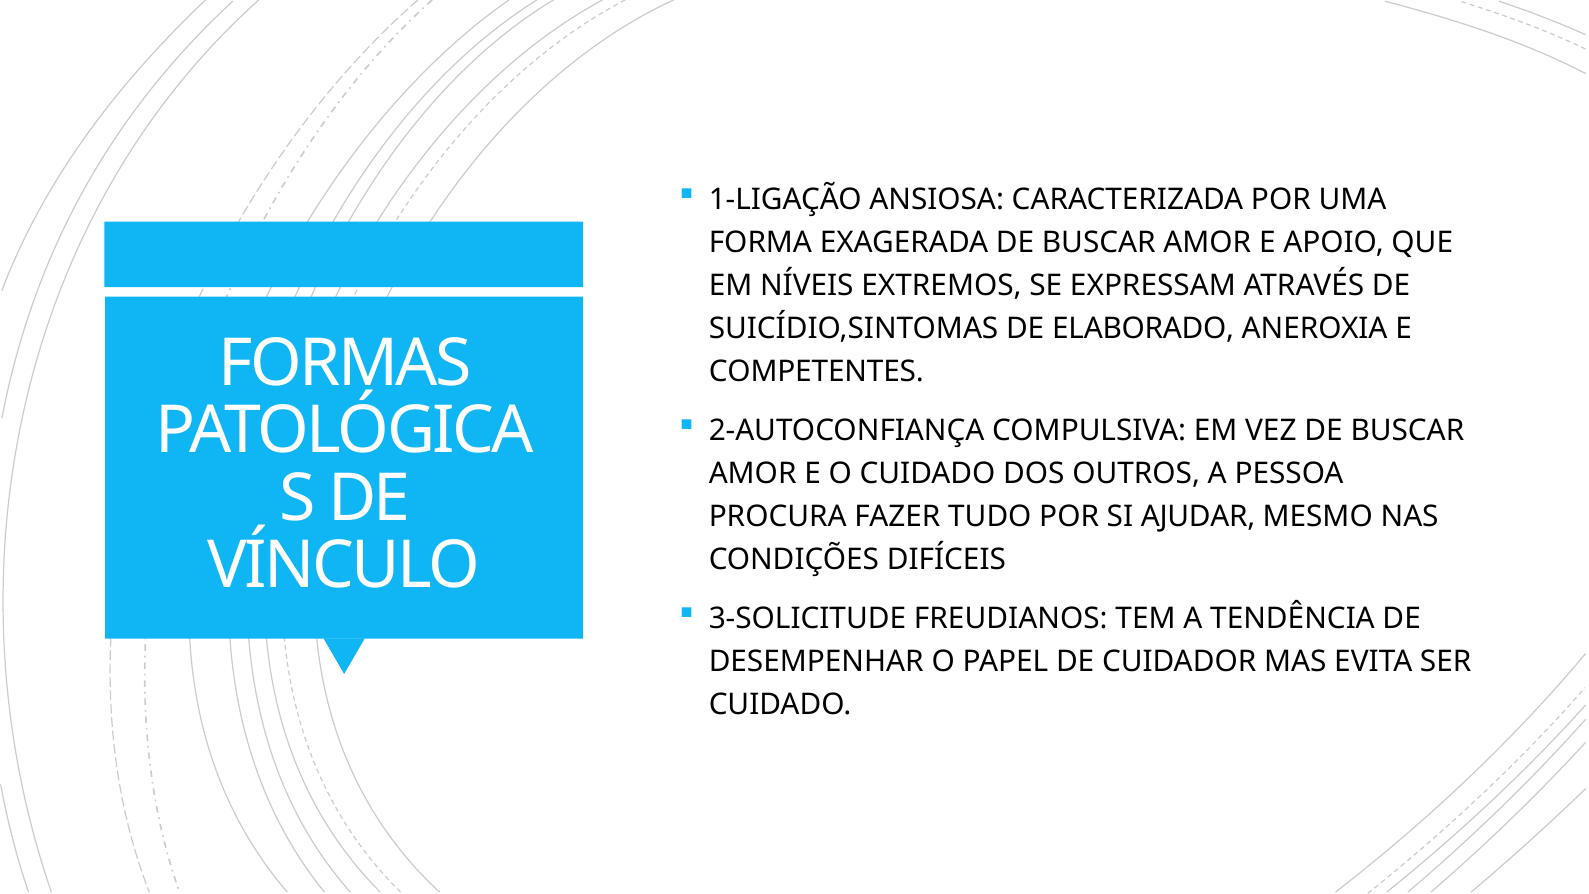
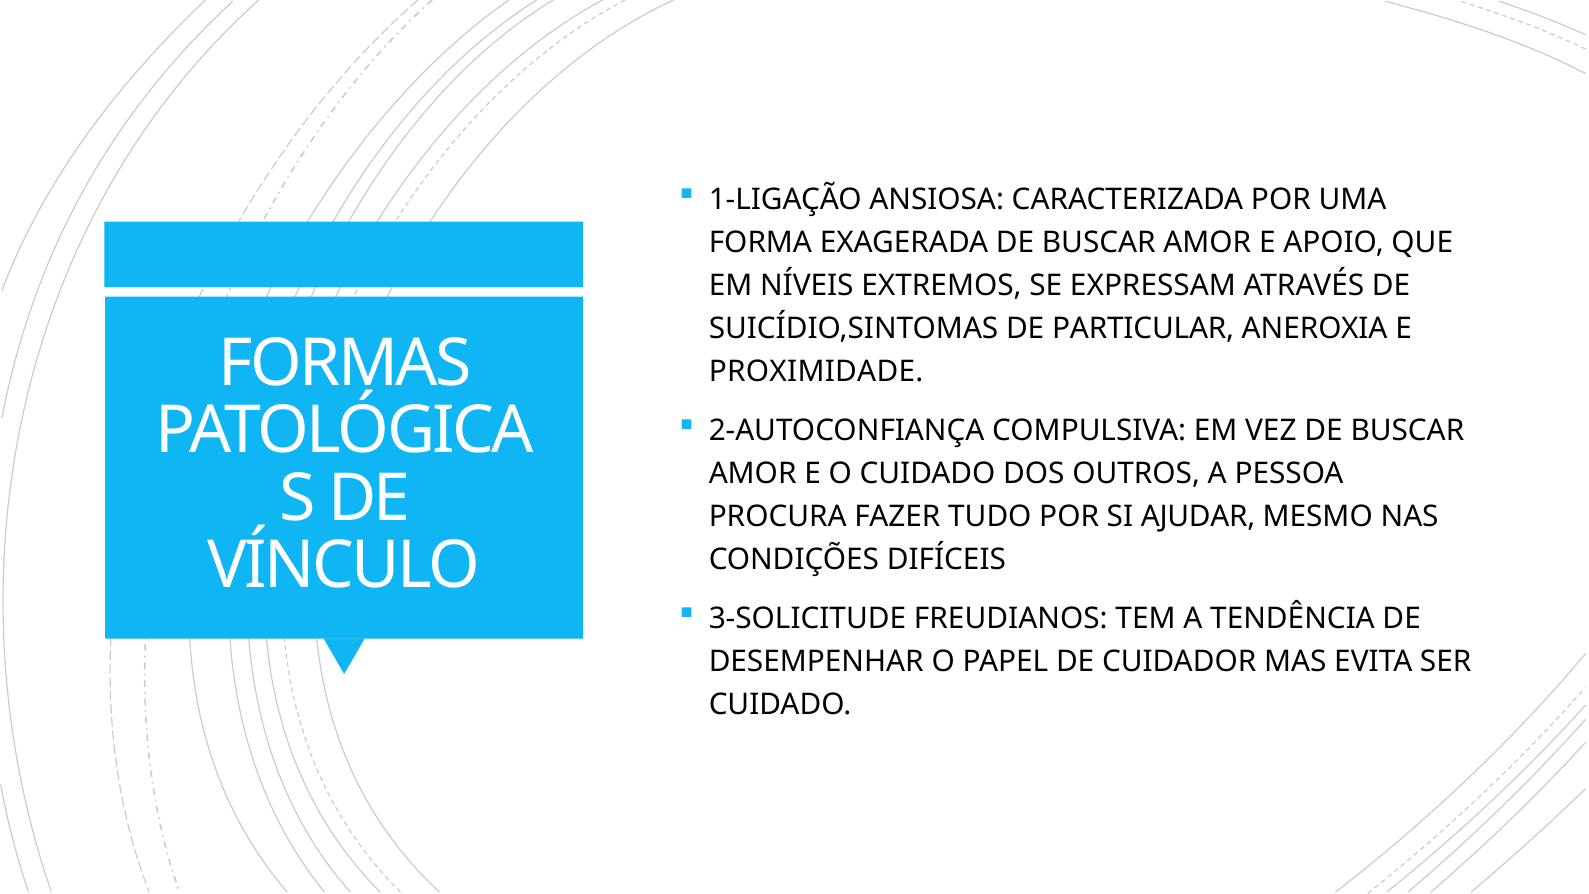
ELABORADO: ELABORADO -> PARTICULAR (1143, 329)
COMPETENTES: COMPETENTES -> PROXIMIDADE (816, 371)
